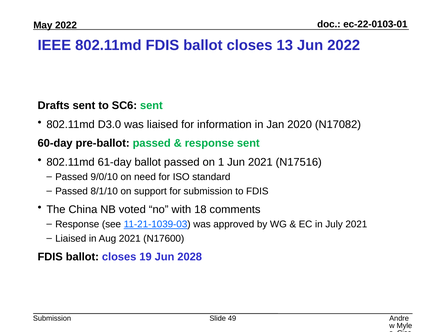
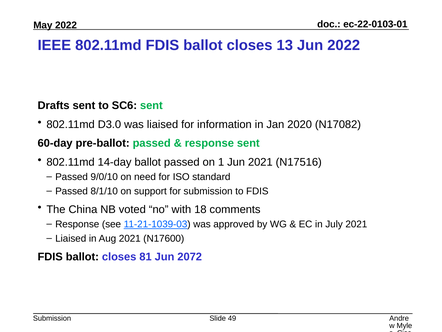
61-day: 61-day -> 14-day (115, 162)
19: 19 -> 81 (146, 256)
2028: 2028 -> 2072 (190, 256)
